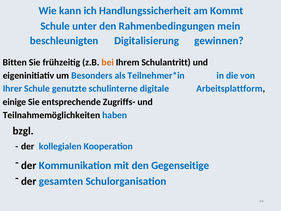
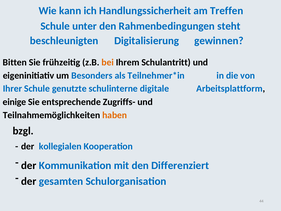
Kommt: Kommt -> Treffen (227, 11)
mein: mein -> steht (229, 26)
haben colour: blue -> orange (115, 115)
Gegenseitige: Gegenseitige -> Differenziert (180, 165)
